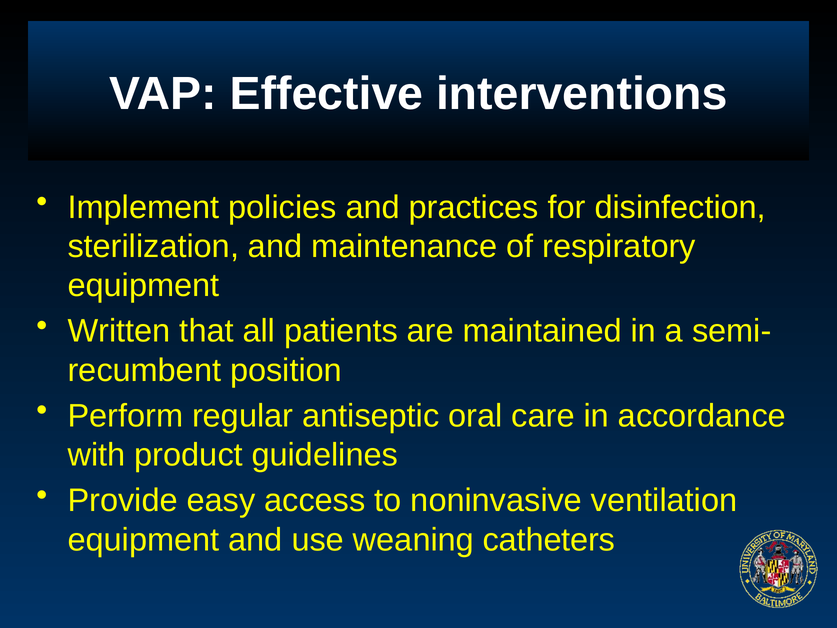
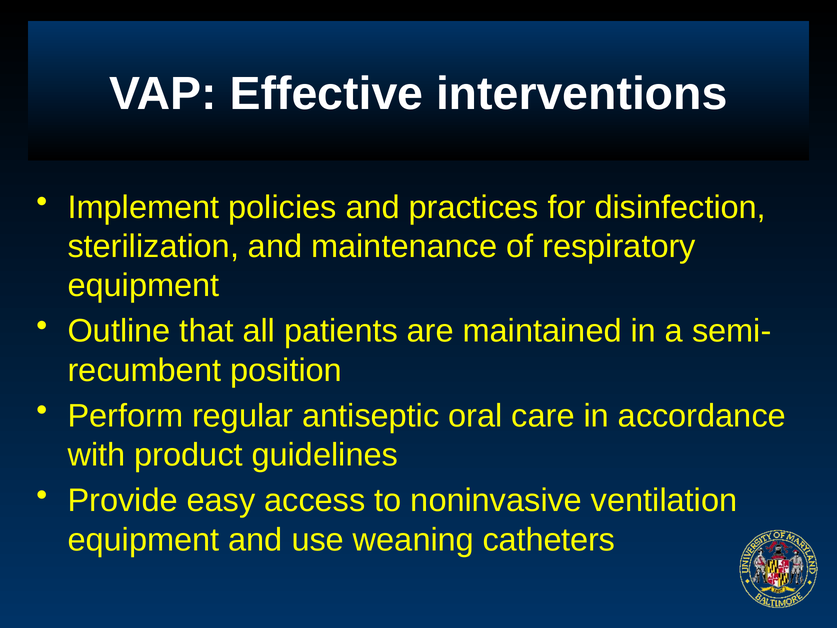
Written: Written -> Outline (119, 331)
